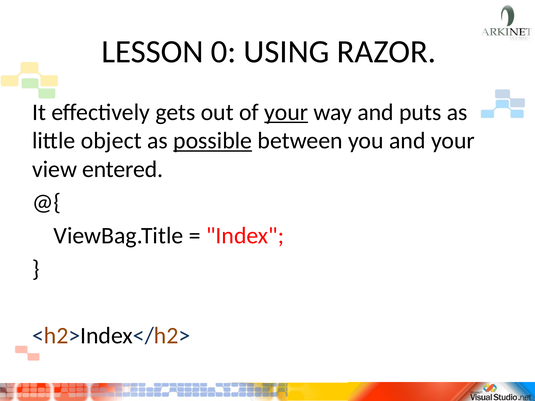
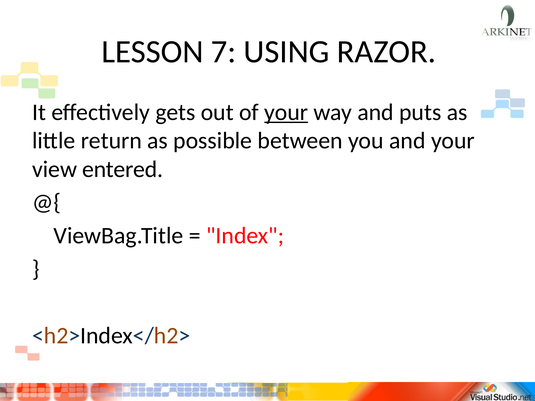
0: 0 -> 7 (224, 52)
object: object -> return (111, 141)
possible underline: present -> none (213, 141)
